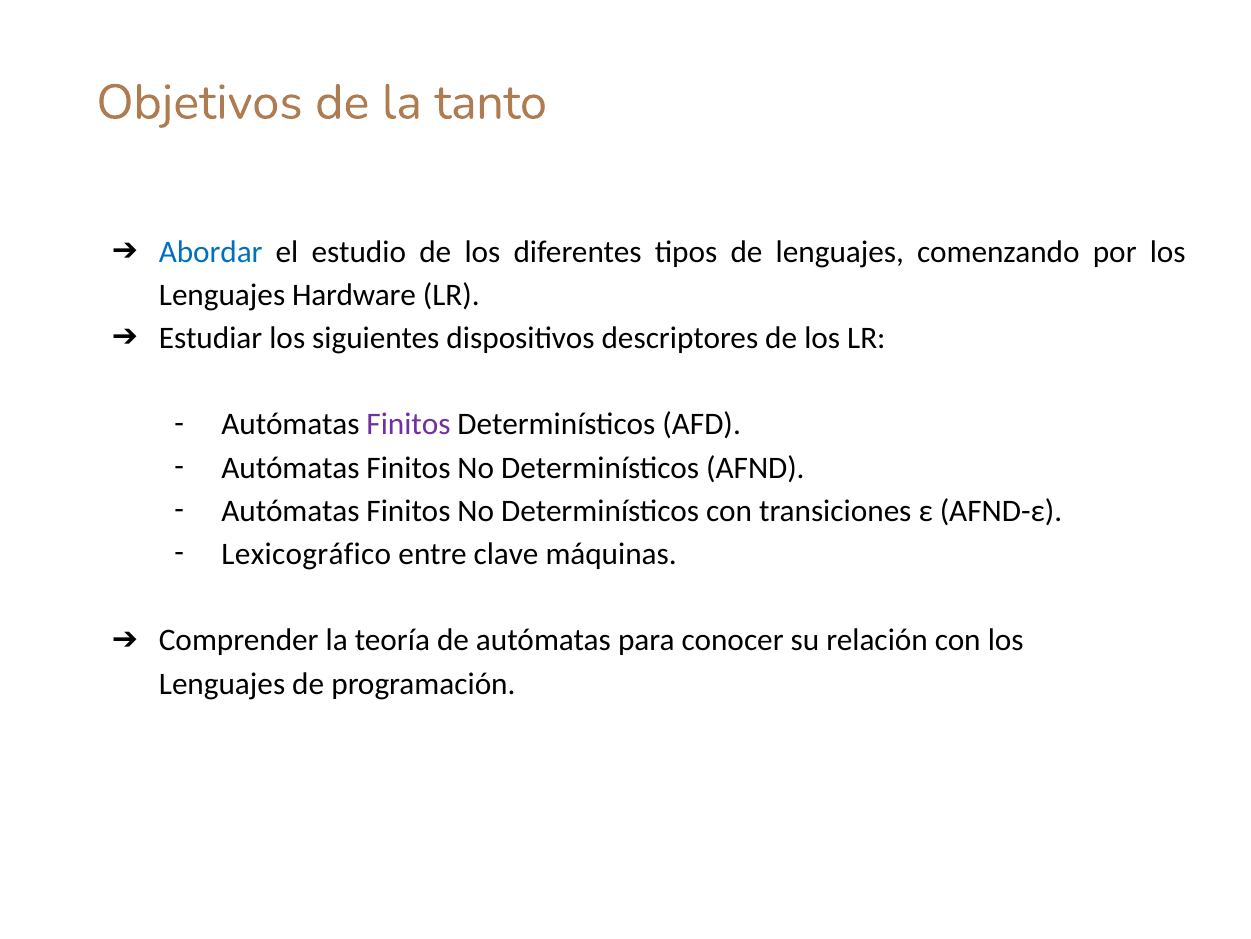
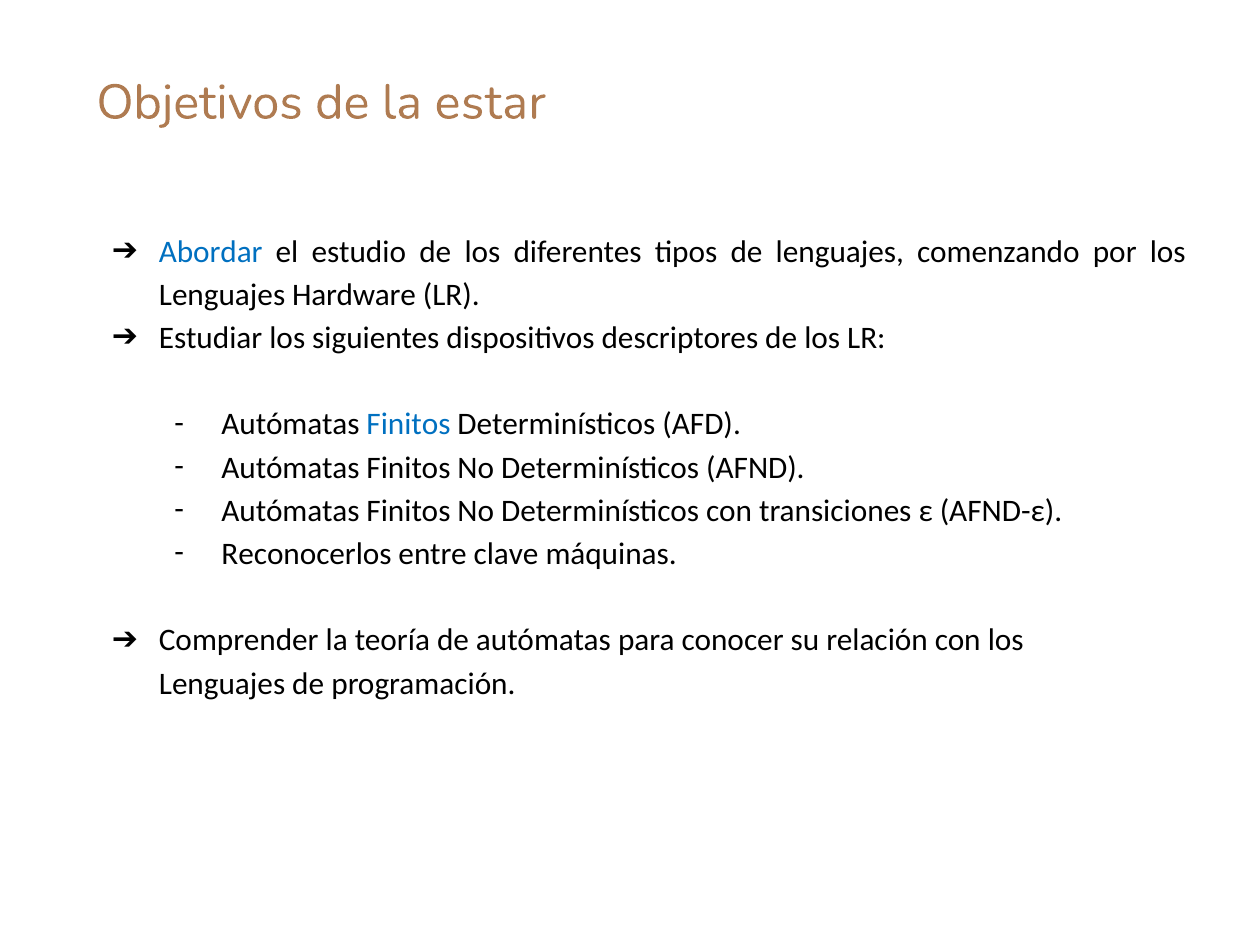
tanto: tanto -> estar (490, 102)
Finitos colour: purple -> blue (408, 424)
Lexicográfico: Lexicográfico -> Reconocerlos (307, 554)
